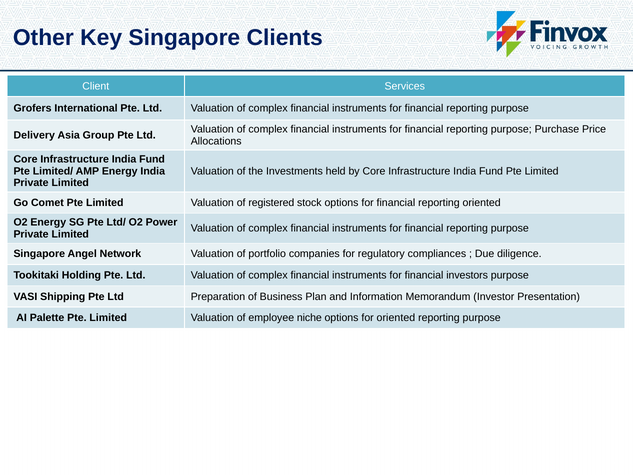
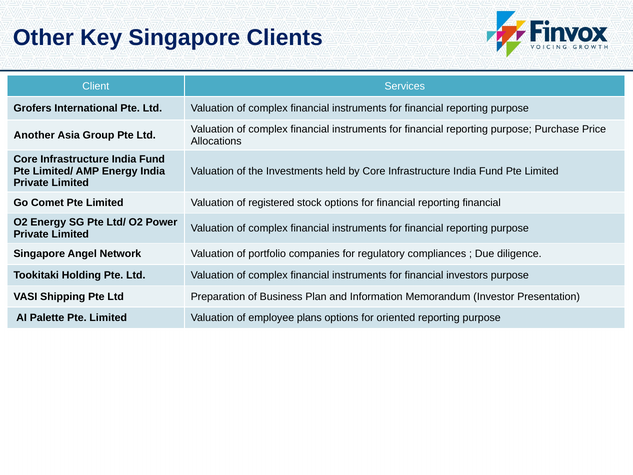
Delivery: Delivery -> Another (34, 135)
reporting oriented: oriented -> financial (482, 203)
niche: niche -> plans (309, 318)
